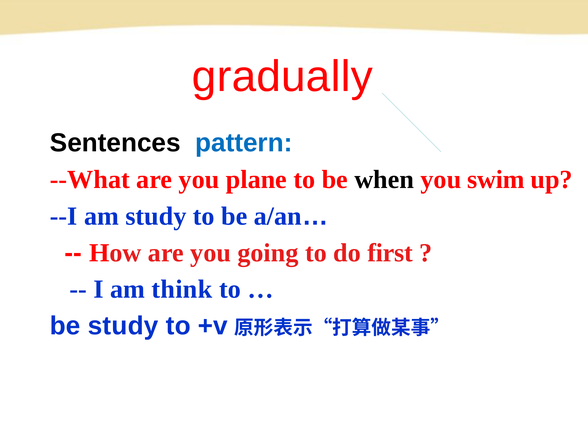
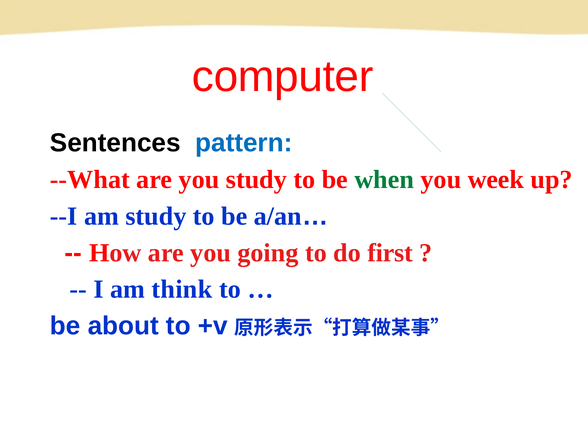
gradually: gradually -> computer (283, 77)
you plane: plane -> study (256, 180)
when colour: black -> green (384, 180)
swim: swim -> week (496, 180)
be study: study -> about (123, 326)
